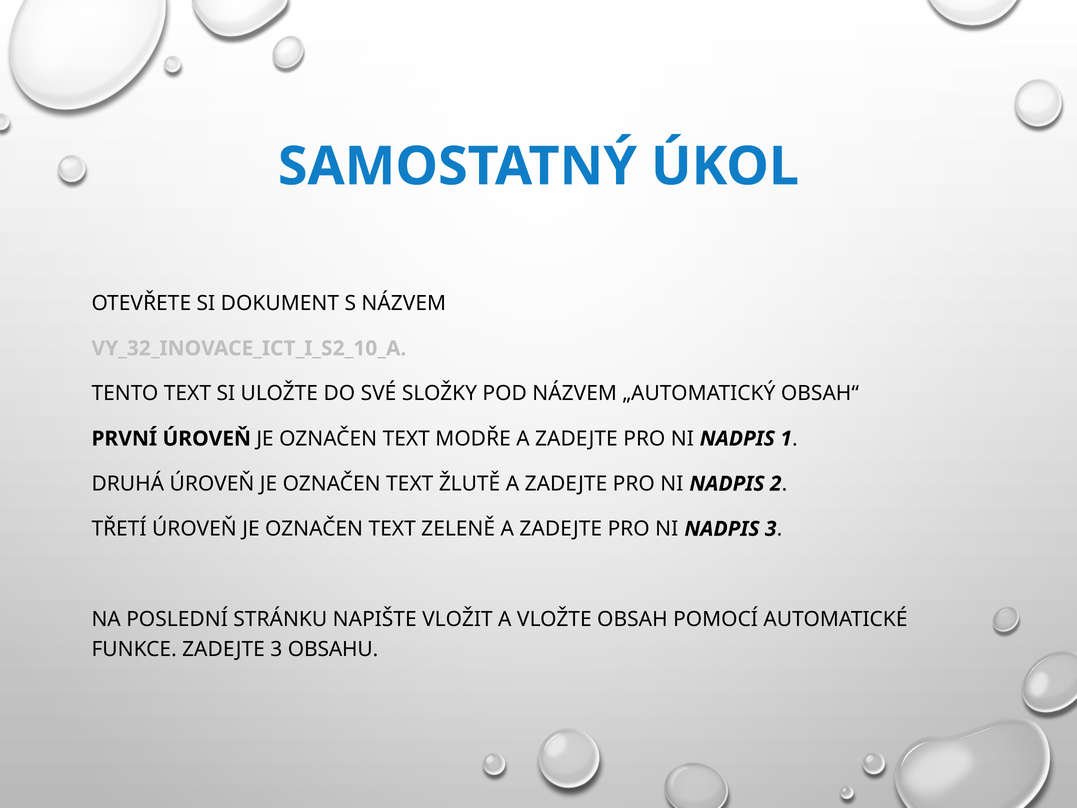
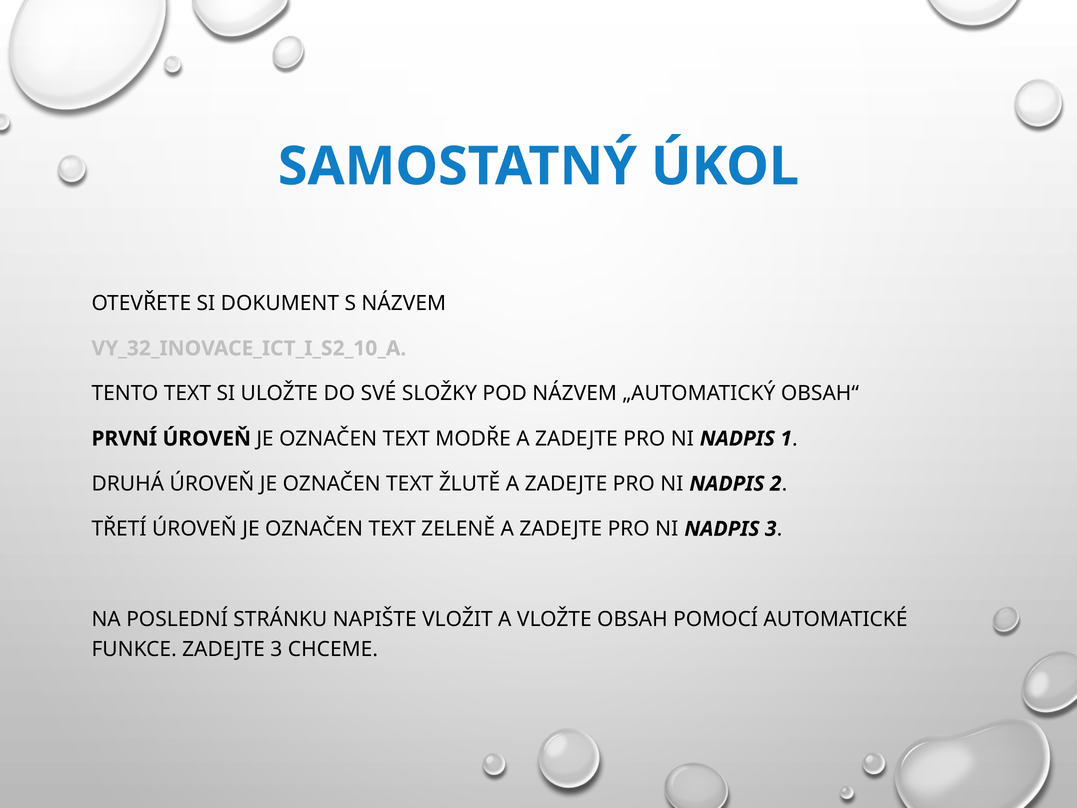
OBSAHU: OBSAHU -> CHCEME (333, 649)
